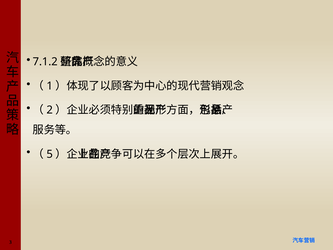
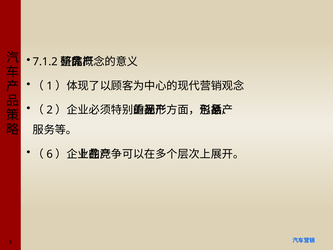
5: 5 -> 6 (50, 154)
